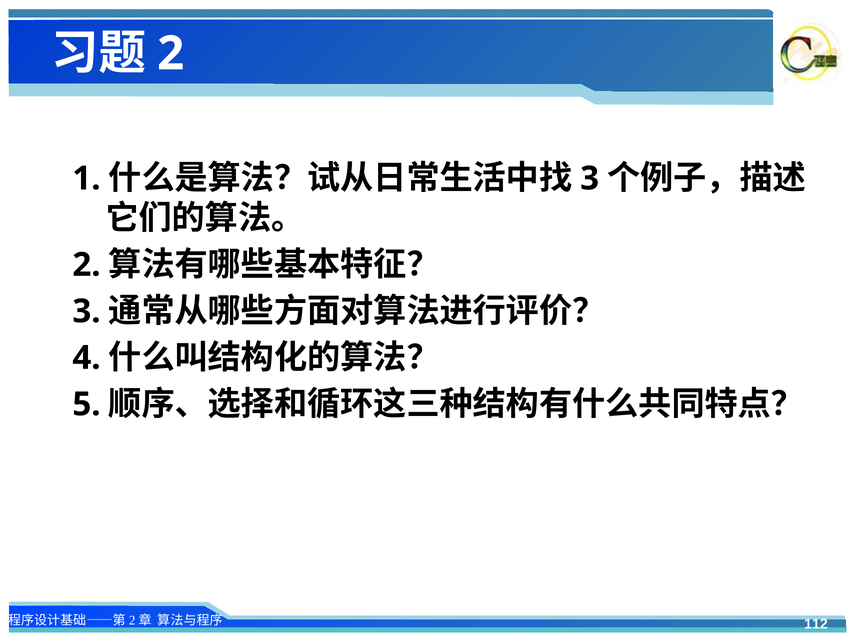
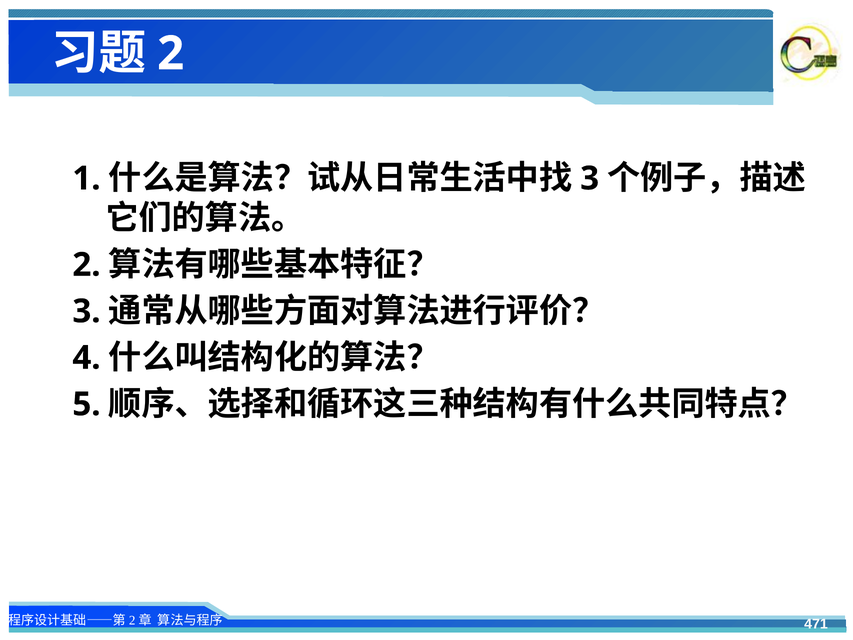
112: 112 -> 471 (816, 624)
